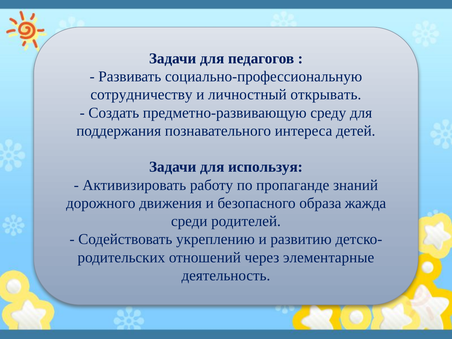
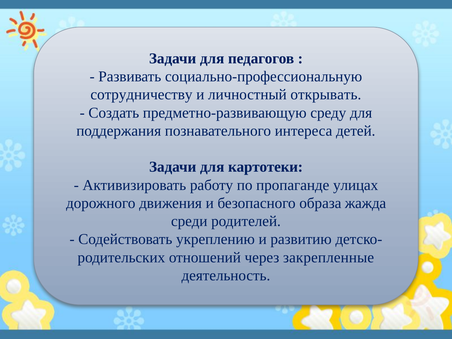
используя: используя -> картотеки (265, 167)
знаний: знаний -> улицах (356, 185)
элементарные: элементарные -> закрепленные (329, 257)
